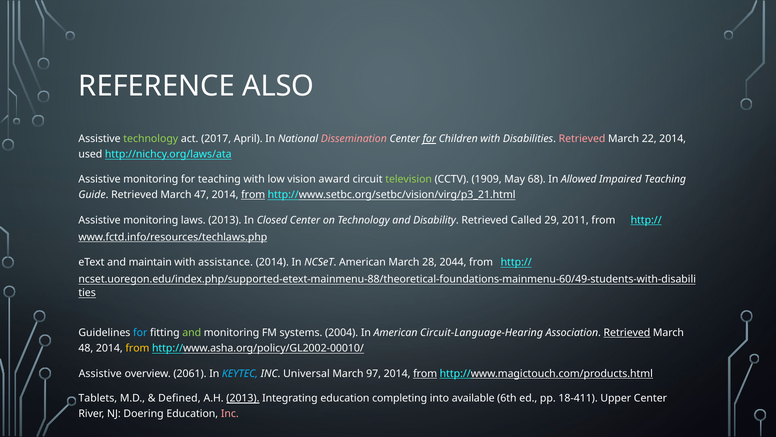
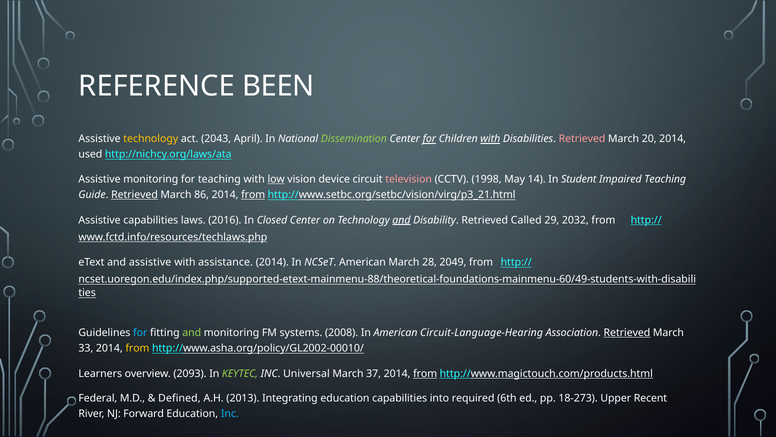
ALSO: ALSO -> BEEN (278, 86)
technology colour: light green -> yellow (151, 139)
2017: 2017 -> 2043 (216, 139)
Dissemination colour: pink -> light green (354, 139)
with underline: none -> present (490, 139)
22: 22 -> 20 (649, 139)
low underline: none -> present (276, 179)
award: award -> device (334, 179)
television colour: light green -> pink (409, 179)
1909: 1909 -> 1998 (487, 179)
68: 68 -> 14 (537, 179)
Allowed: Allowed -> Student (579, 179)
Retrieved underline: none -> present (134, 195)
47: 47 -> 86 (202, 195)
monitoring: monitoring -> capabilities (151, 220)
laws 2013: 2013 -> 2016 (225, 220)
and underline: none -> present (401, 220)
2011: 2011 -> 2032 (575, 220)
and maintain: maintain -> assistive (150, 262)
2044: 2044 -> 2049 (453, 262)
2004: 2004 -> 2008 (342, 333)
48: 48 -> 33 (86, 348)
Assistive: Assistive -> Learners (100, 373)
2061: 2061 -> 2093 (190, 373)
KEYTEC colour: light blue -> light green (240, 373)
97: 97 -> 37 (374, 373)
Tablets: Tablets -> Federal (98, 398)
2013 underline: present -> none (243, 398)
education completing: completing -> capabilities (400, 398)
available: available -> required (473, 398)
18-411: 18-411 -> 18-273 (578, 398)
Upper Center: Center -> Recent (651, 398)
Doering: Doering -> Forward (144, 413)
Inc colour: pink -> light blue (230, 413)
